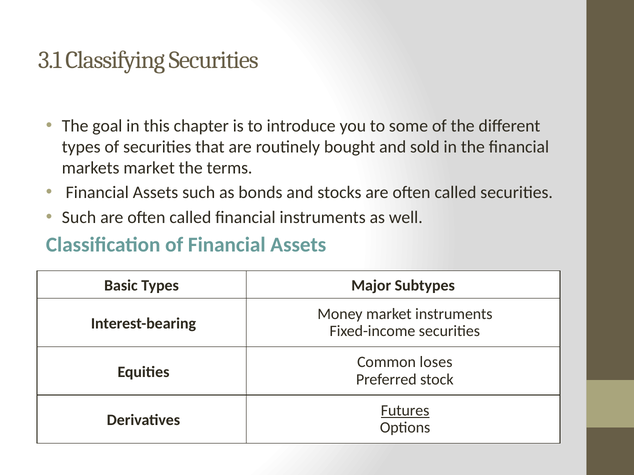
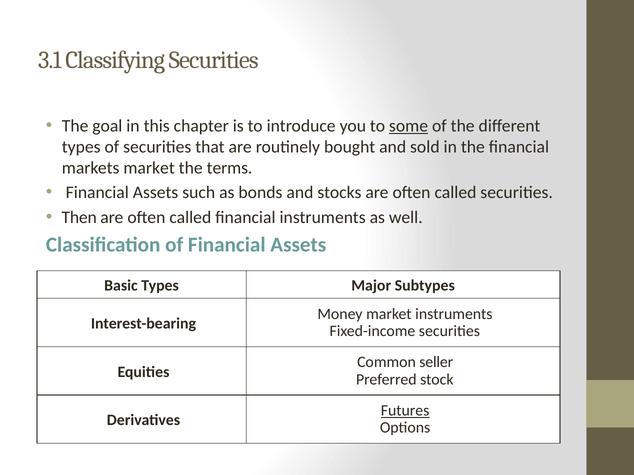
some underline: none -> present (409, 126)
Such: Such -> Then (79, 218)
loses: loses -> seller (436, 363)
